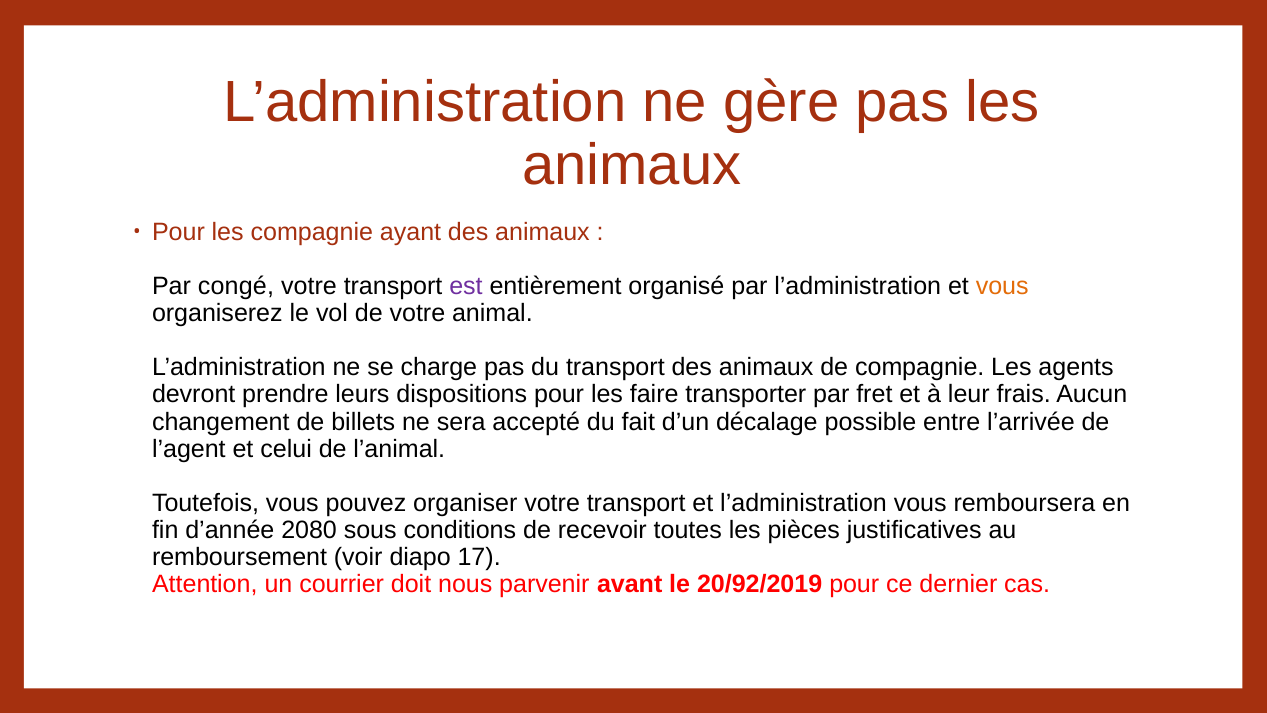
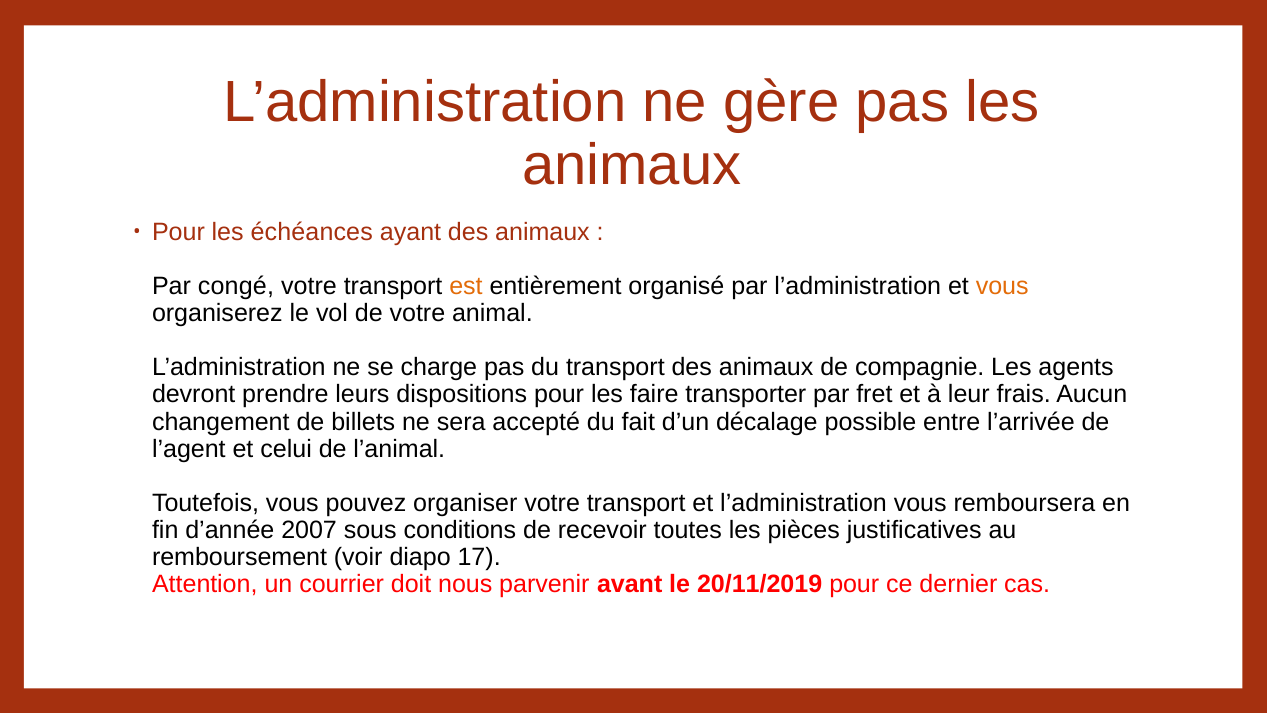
les compagnie: compagnie -> échéances (312, 232)
est colour: purple -> orange (466, 286)
2080: 2080 -> 2007 (309, 530)
20/92/2019: 20/92/2019 -> 20/11/2019 (760, 584)
